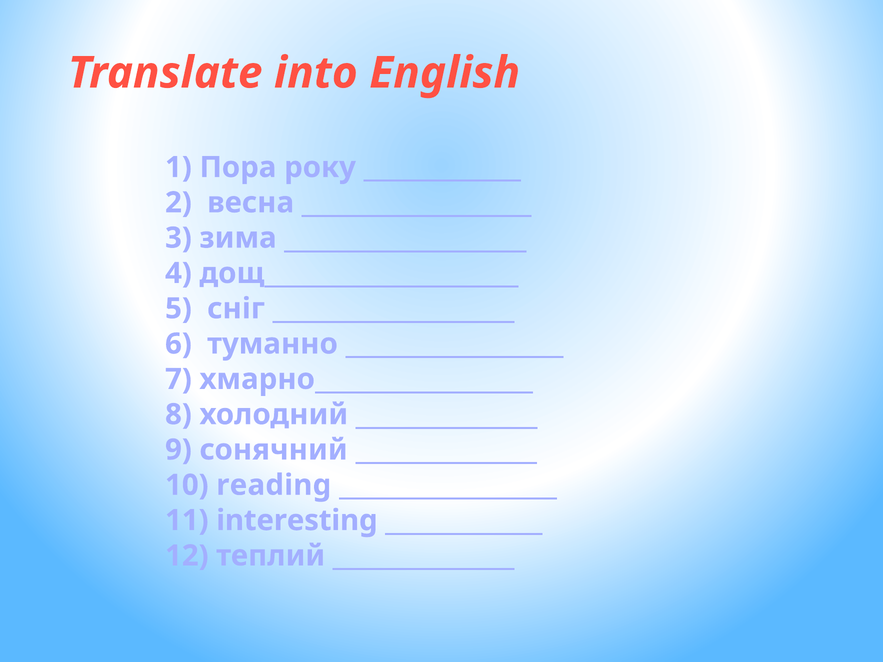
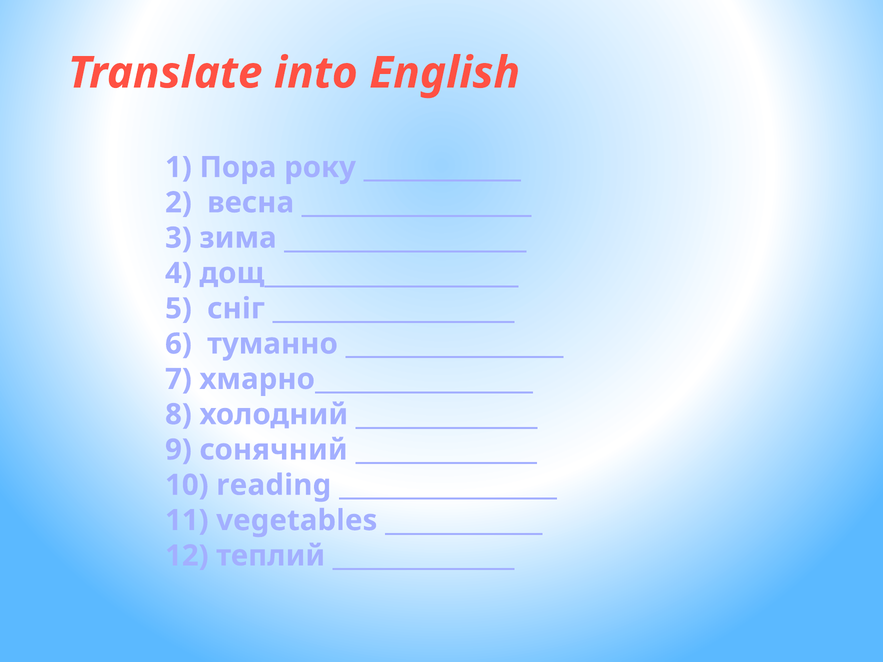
interesting: interesting -> vegetables (297, 521)
